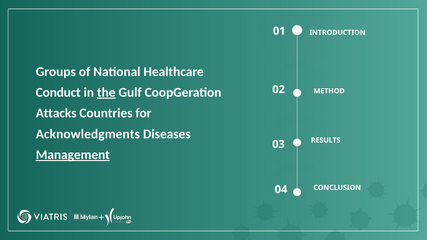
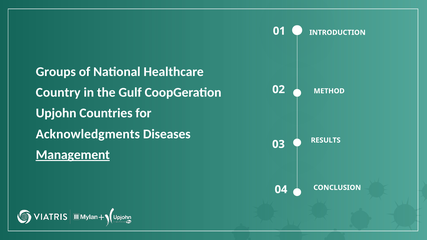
Conduct: Conduct -> Country (58, 92)
the underline: present -> none (106, 92)
Attacks: Attacks -> Upjohn (56, 113)
